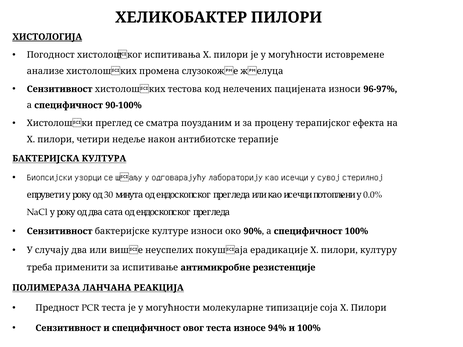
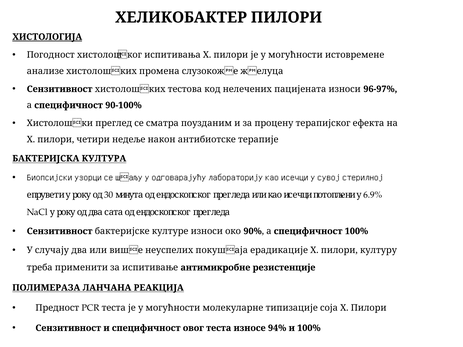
0.0%: 0.0% -> 6.9% (373, 195)
